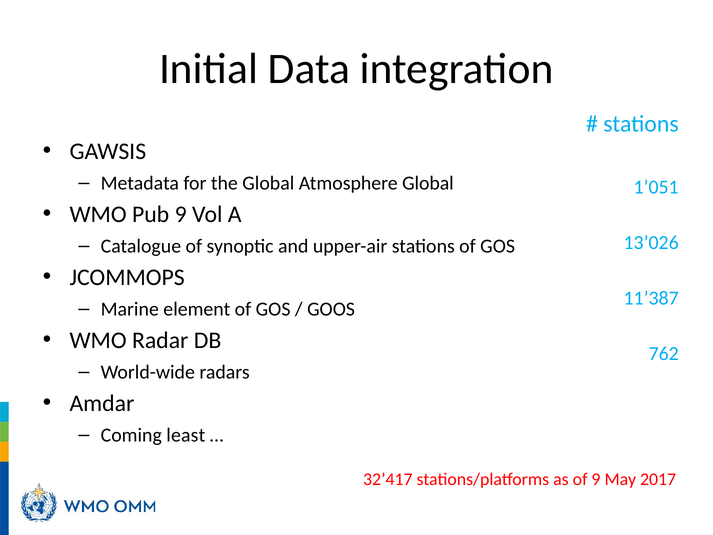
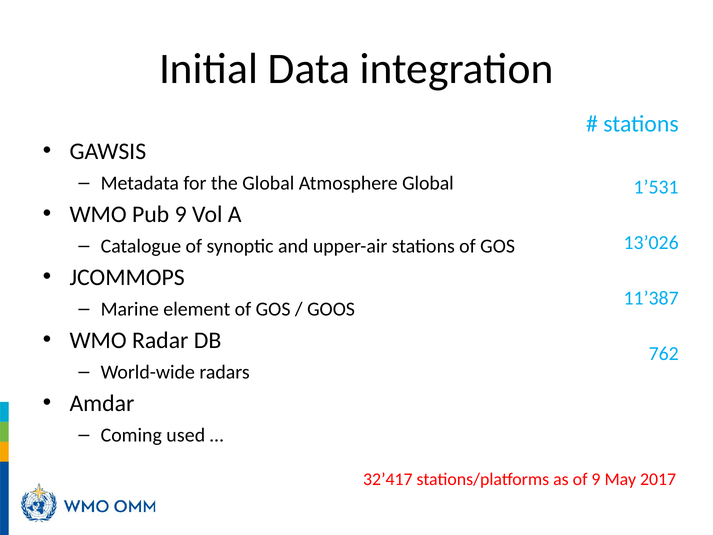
1’051: 1’051 -> 1’531 (656, 187)
least: least -> used (186, 435)
